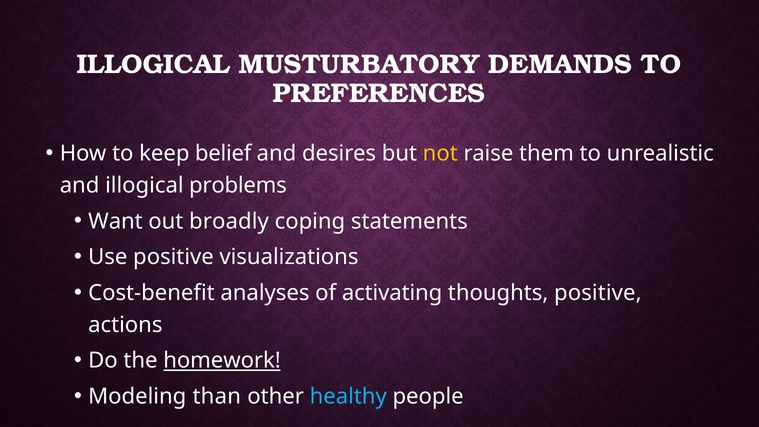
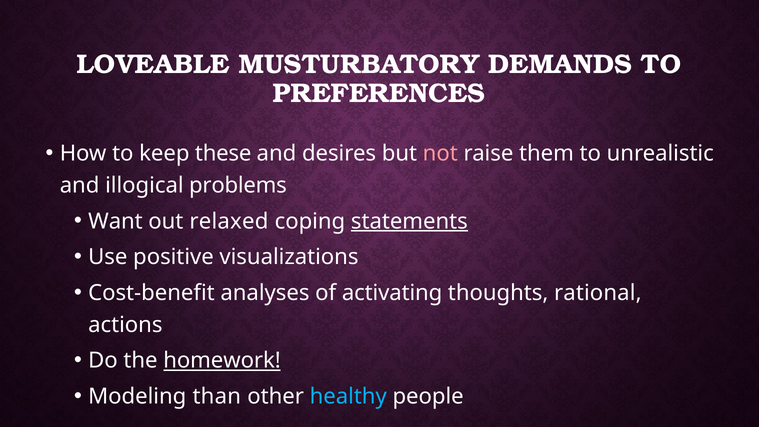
ILLOGICAL: ILLOGICAL -> LOVEABLE (153, 65)
belief: belief -> these (223, 153)
not colour: yellow -> pink (440, 153)
broadly: broadly -> relaxed (229, 221)
statements underline: none -> present (409, 221)
thoughts positive: positive -> rational (598, 293)
